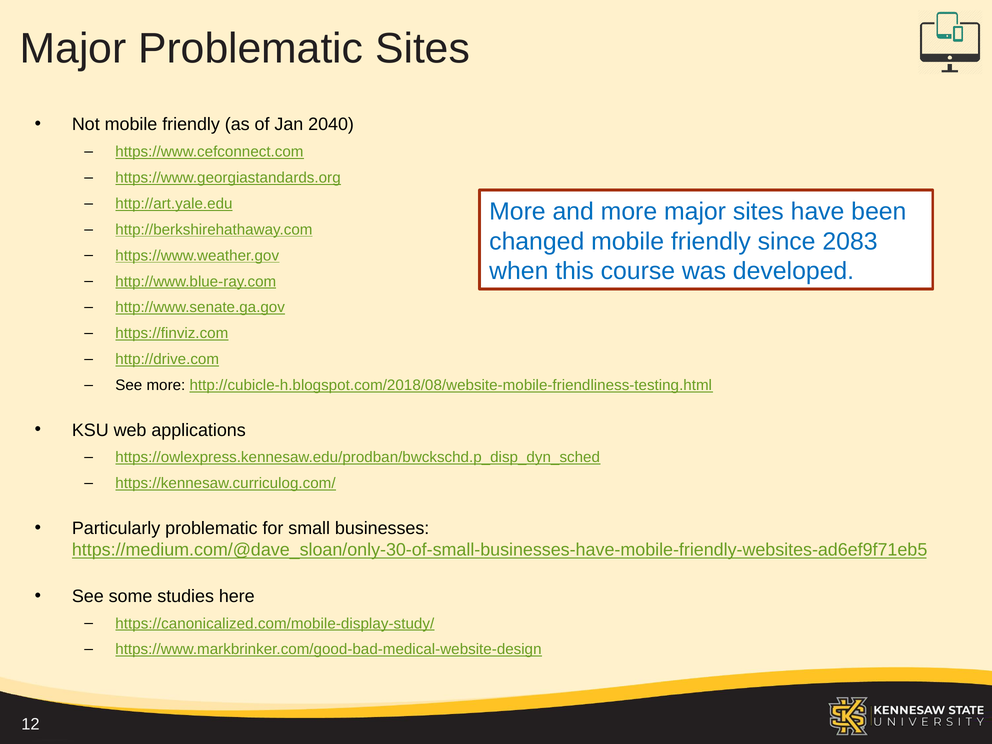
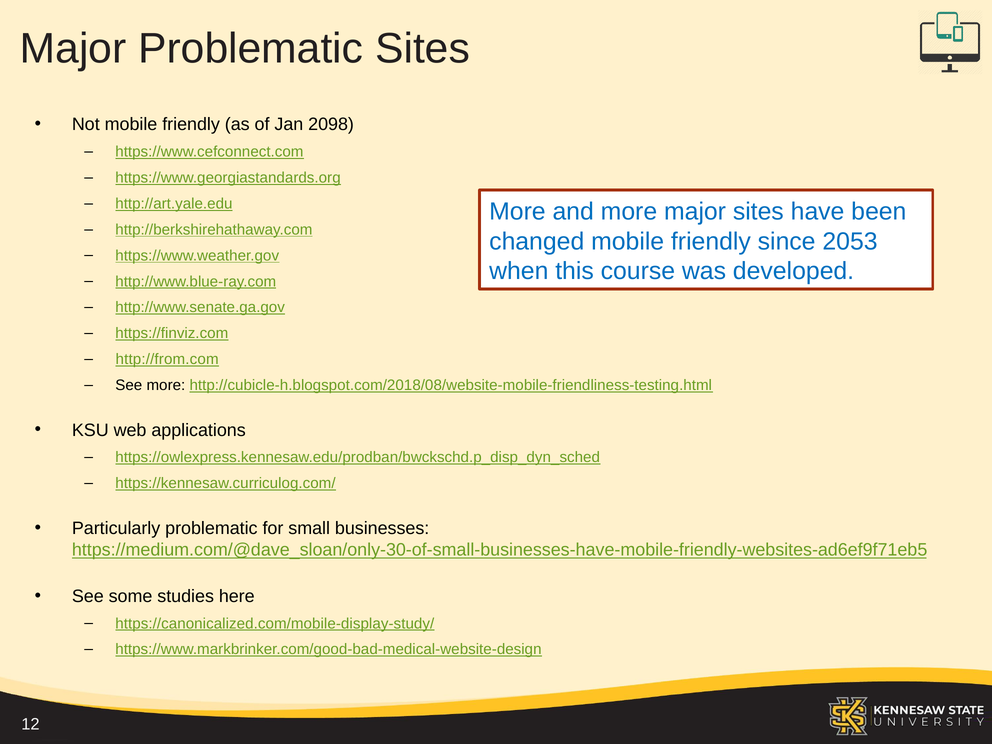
2040: 2040 -> 2098 (331, 124)
2083: 2083 -> 2053 (850, 241)
http://drive.com: http://drive.com -> http://from.com (167, 359)
